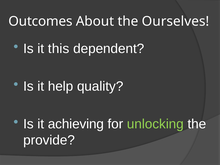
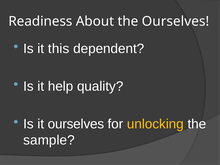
Outcomes: Outcomes -> Readiness (40, 21)
it achieving: achieving -> ourselves (76, 124)
unlocking colour: light green -> yellow (155, 124)
provide: provide -> sample (49, 140)
